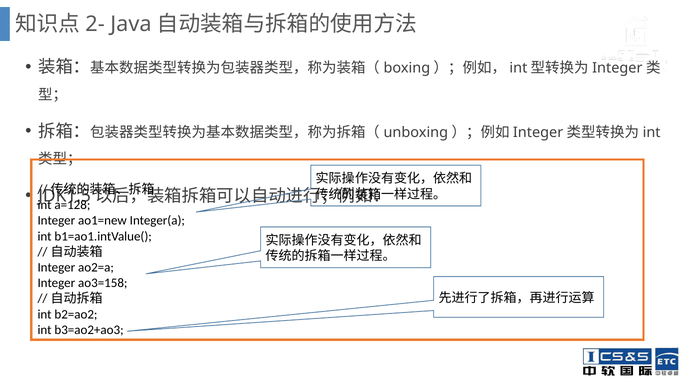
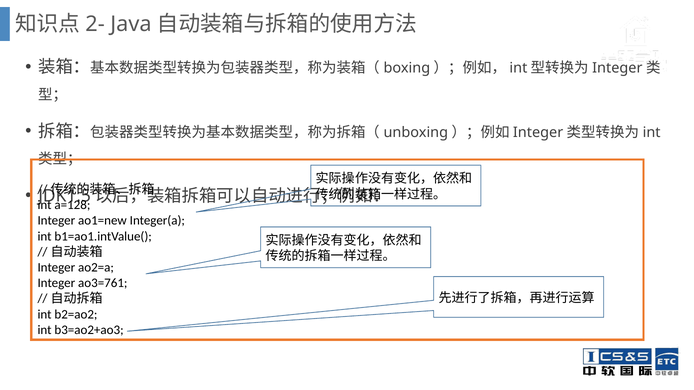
ao3=158: ao3=158 -> ao3=761 (103, 283)
